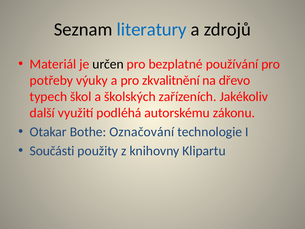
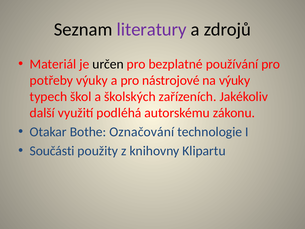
literatury colour: blue -> purple (152, 30)
zkvalitnění: zkvalitnění -> nástrojové (171, 80)
na dřevo: dřevo -> výuky (235, 80)
